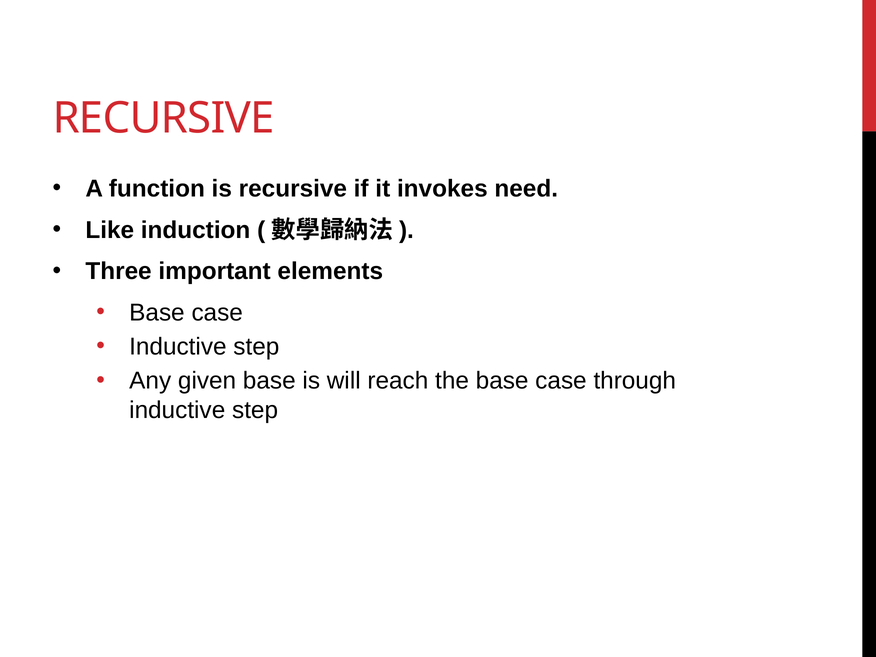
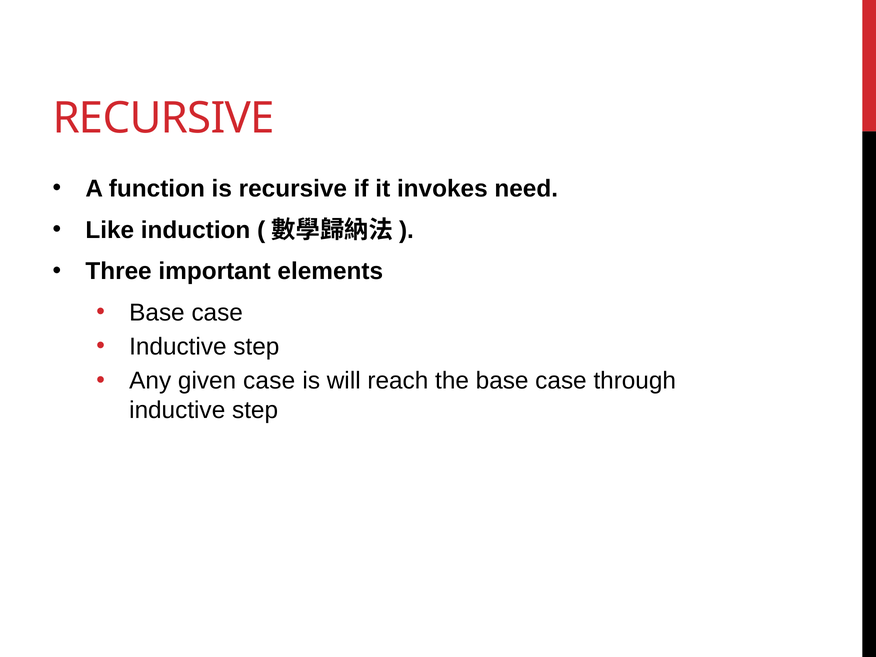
given base: base -> case (269, 381)
